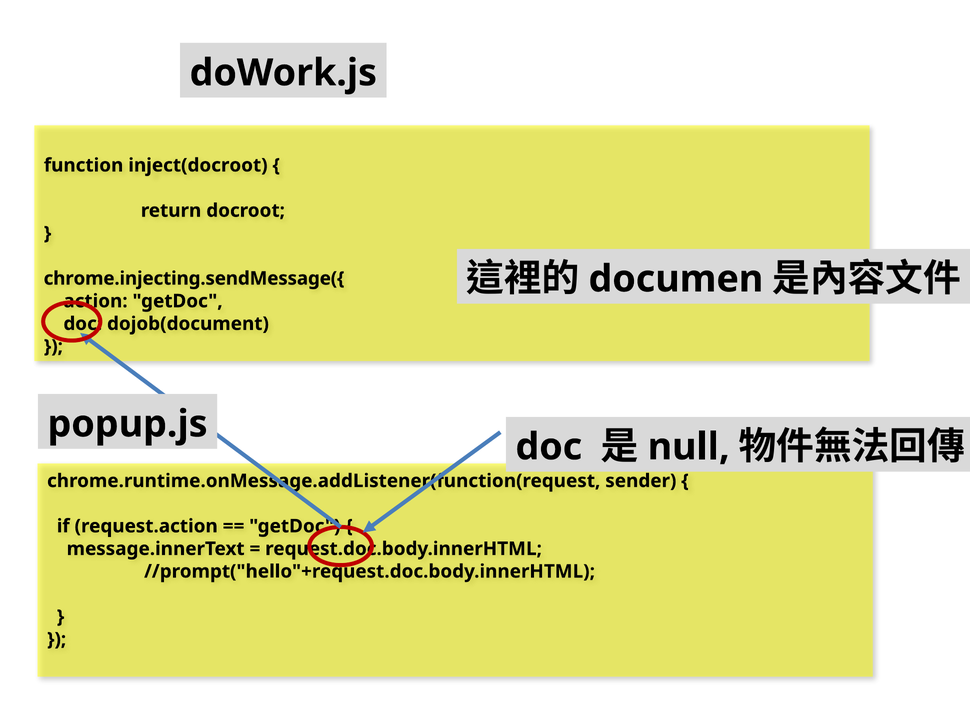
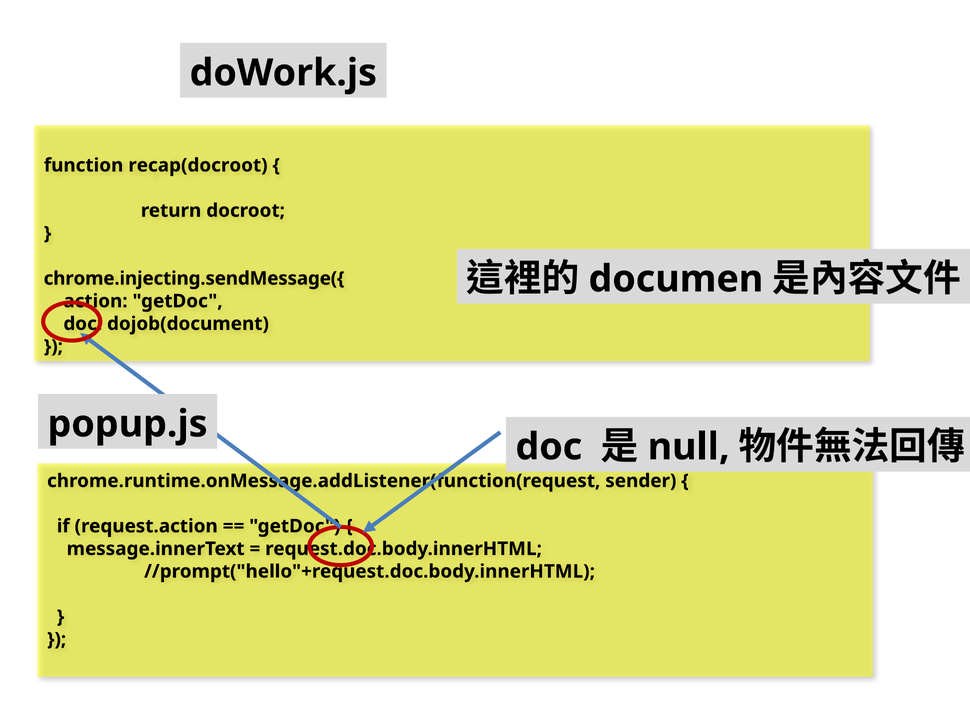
inject(docroot: inject(docroot -> recap(docroot (198, 165)
